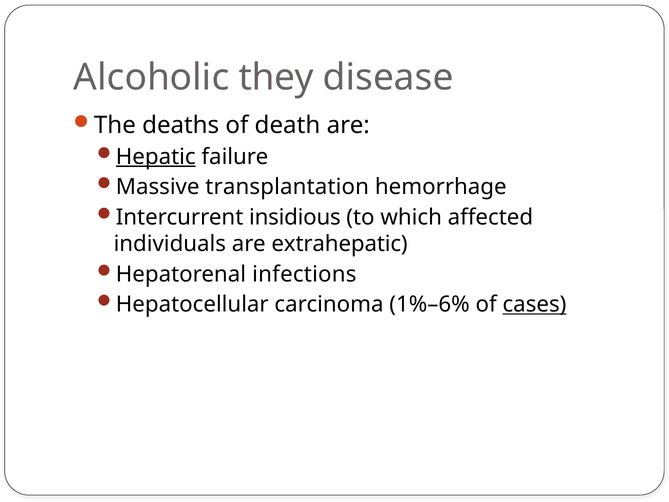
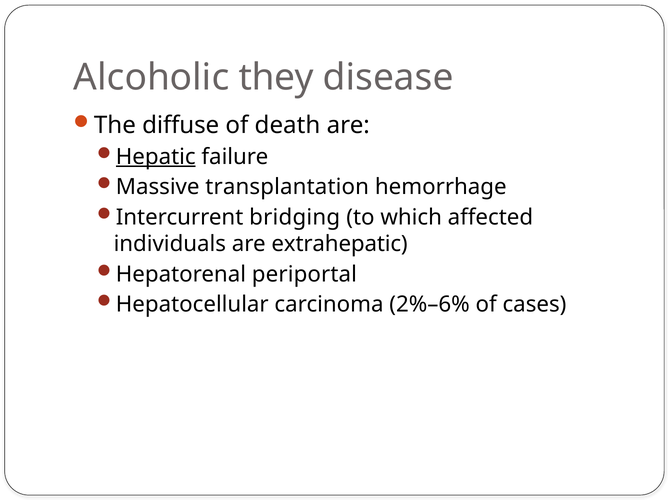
deaths: deaths -> diffuse (181, 125)
insidious: insidious -> bridging (295, 217)
infections: infections -> periportal (304, 274)
1%–6%: 1%–6% -> 2%–6% (430, 304)
cases underline: present -> none (534, 304)
